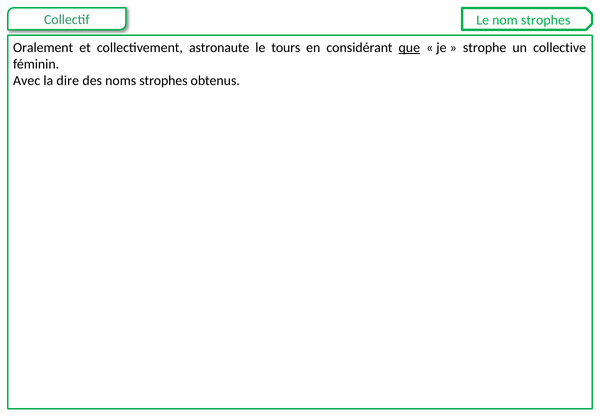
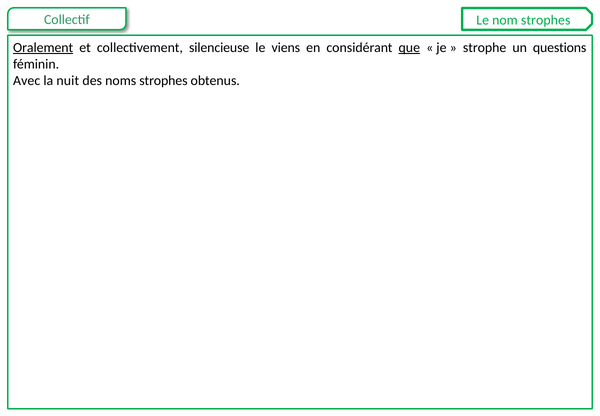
Oralement underline: none -> present (43, 47)
astronaute: astronaute -> silencieuse (219, 47)
tours: tours -> viens (286, 47)
collective: collective -> questions (560, 47)
dire: dire -> nuit (68, 81)
